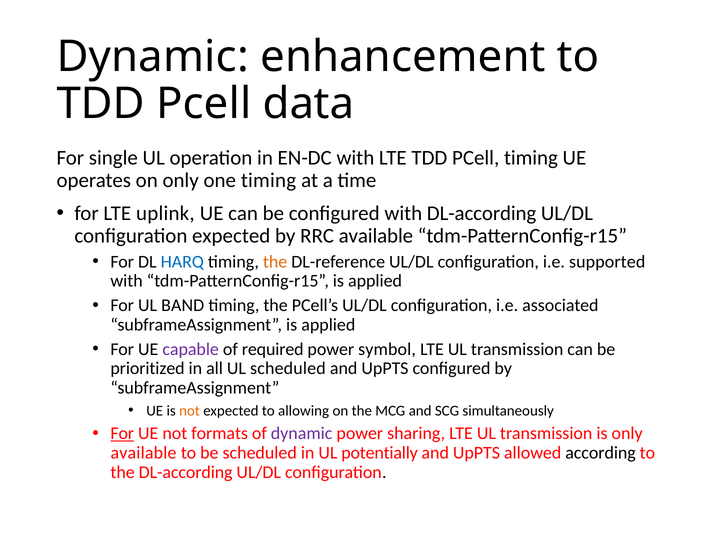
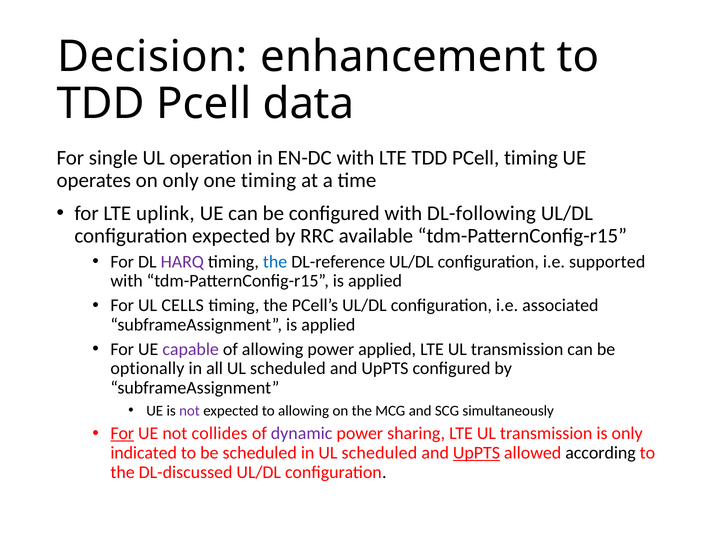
Dynamic: Dynamic -> Decision (153, 57)
with DL-according: DL-according -> DL-following (481, 213)
HARQ colour: blue -> purple (182, 262)
the colour: orange -> blue (275, 262)
BAND: BAND -> CELLS (183, 306)
of required: required -> allowing (273, 349)
power symbol: symbol -> applied (387, 349)
prioritized: prioritized -> optionally (147, 369)
not colour: orange -> purple (189, 411)
formats: formats -> collides (219, 434)
available: available -> indicated (144, 453)
in UL potentially: potentially -> scheduled (379, 453)
UpPTS underline: none -> present (476, 453)
the DL-according: DL-according -> DL-discussed (186, 473)
